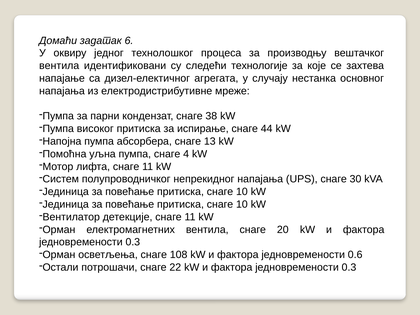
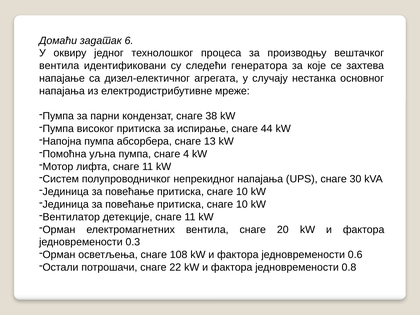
технологије: технологије -> генератора (259, 66)
0.3: 0.3 -> 0.8 (349, 267)
